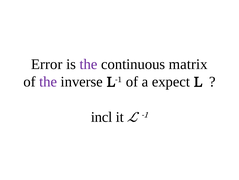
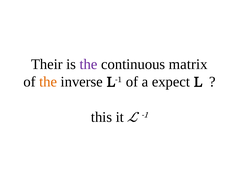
Error: Error -> Their (47, 64)
the colour: purple -> orange (48, 81)
incl: incl -> this (102, 117)
